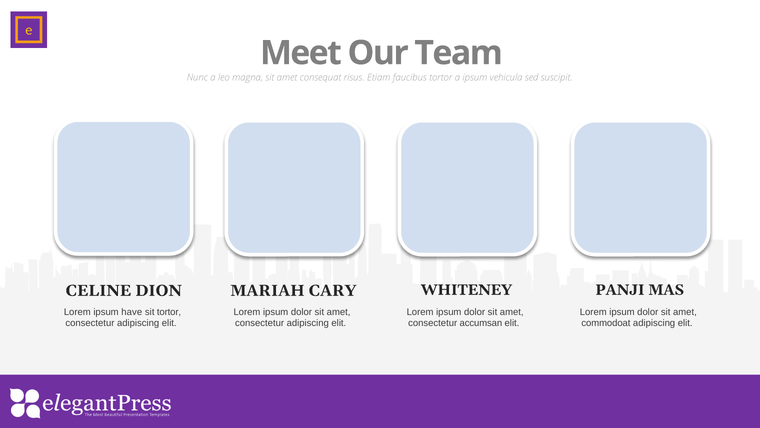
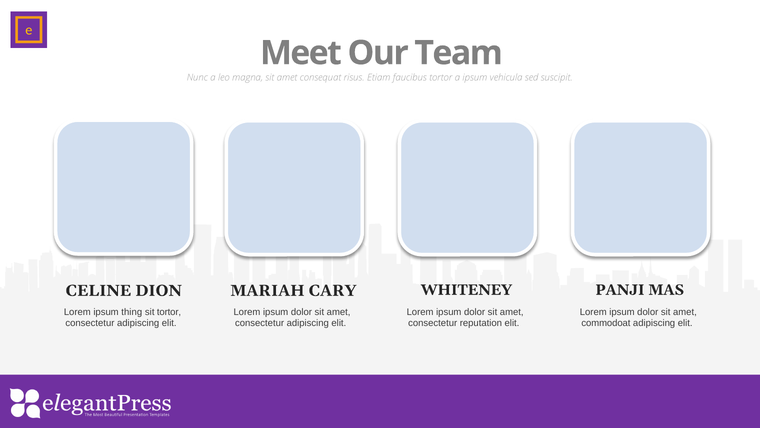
have: have -> thing (132, 312)
accumsan: accumsan -> reputation (481, 323)
